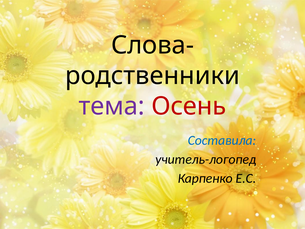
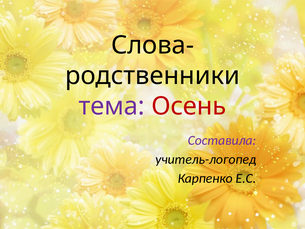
Составила colour: blue -> purple (222, 140)
